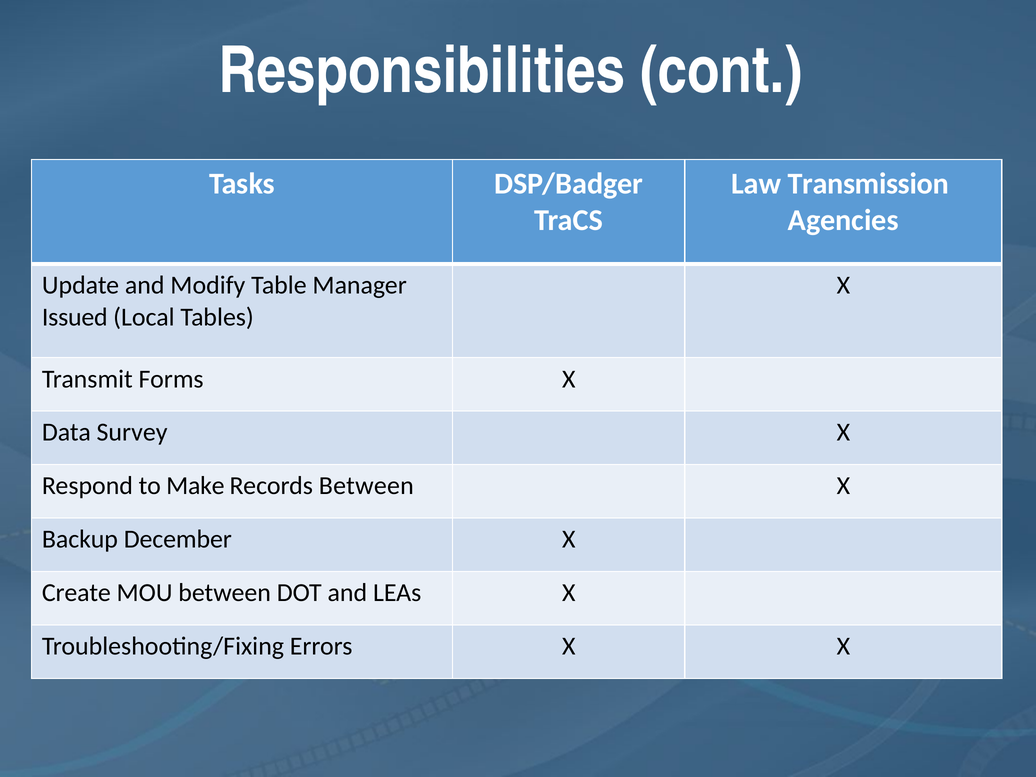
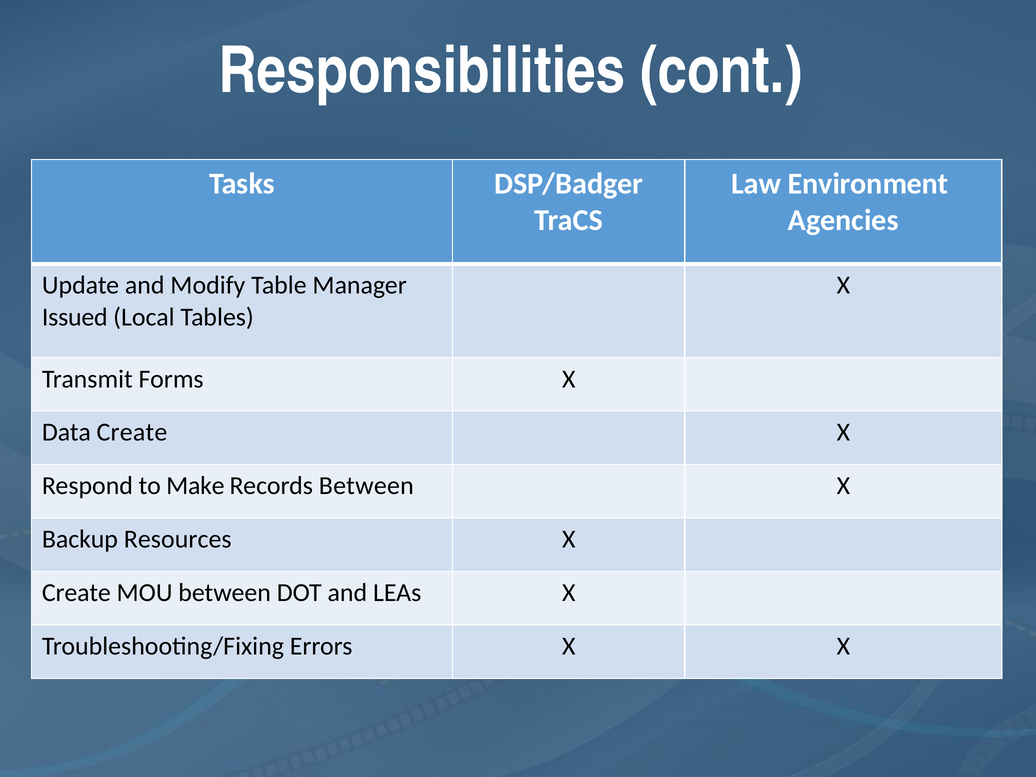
Transmission: Transmission -> Environment (868, 184)
Data Survey: Survey -> Create (132, 432)
December: December -> Resources (178, 539)
